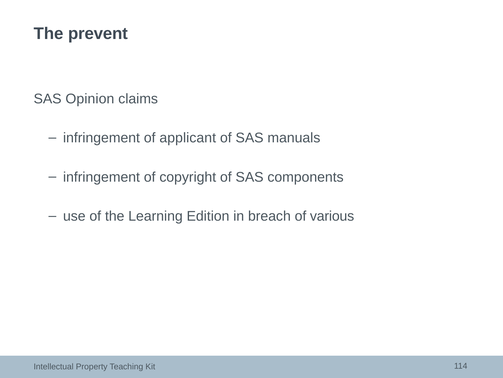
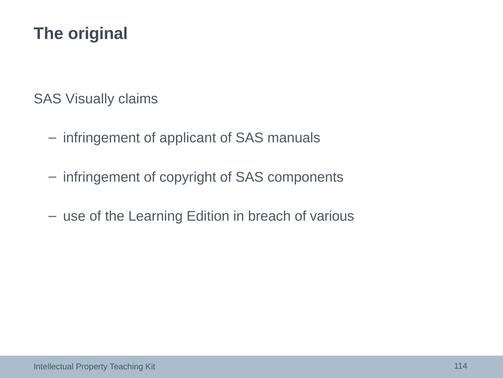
prevent: prevent -> original (98, 33)
Opinion: Opinion -> Visually (90, 99)
